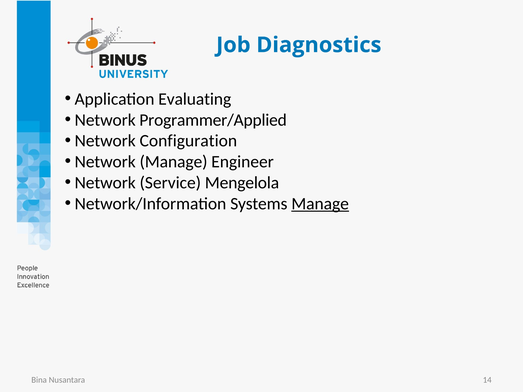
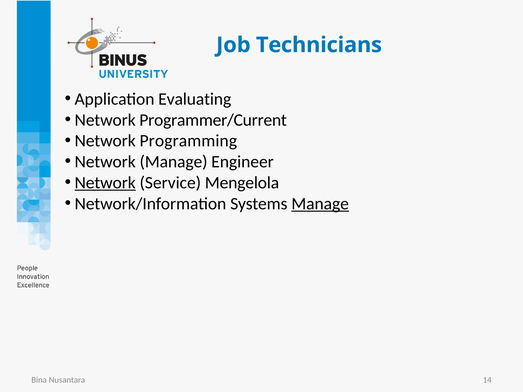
Diagnostics: Diagnostics -> Technicians (319, 45)
Programmer/Applied: Programmer/Applied -> Programmer/Current (213, 120)
Configuration: Configuration -> Programming (188, 141)
Network underline: none -> present (105, 183)
